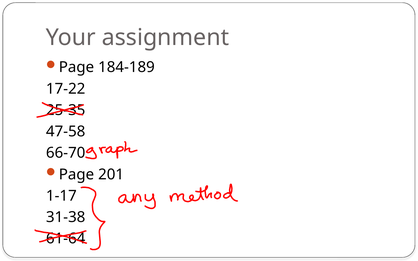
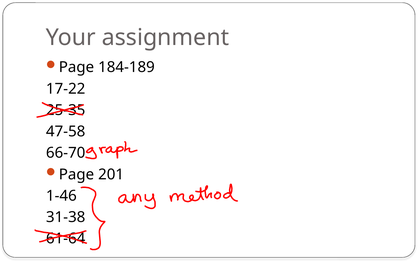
1-17: 1-17 -> 1-46 (61, 196)
